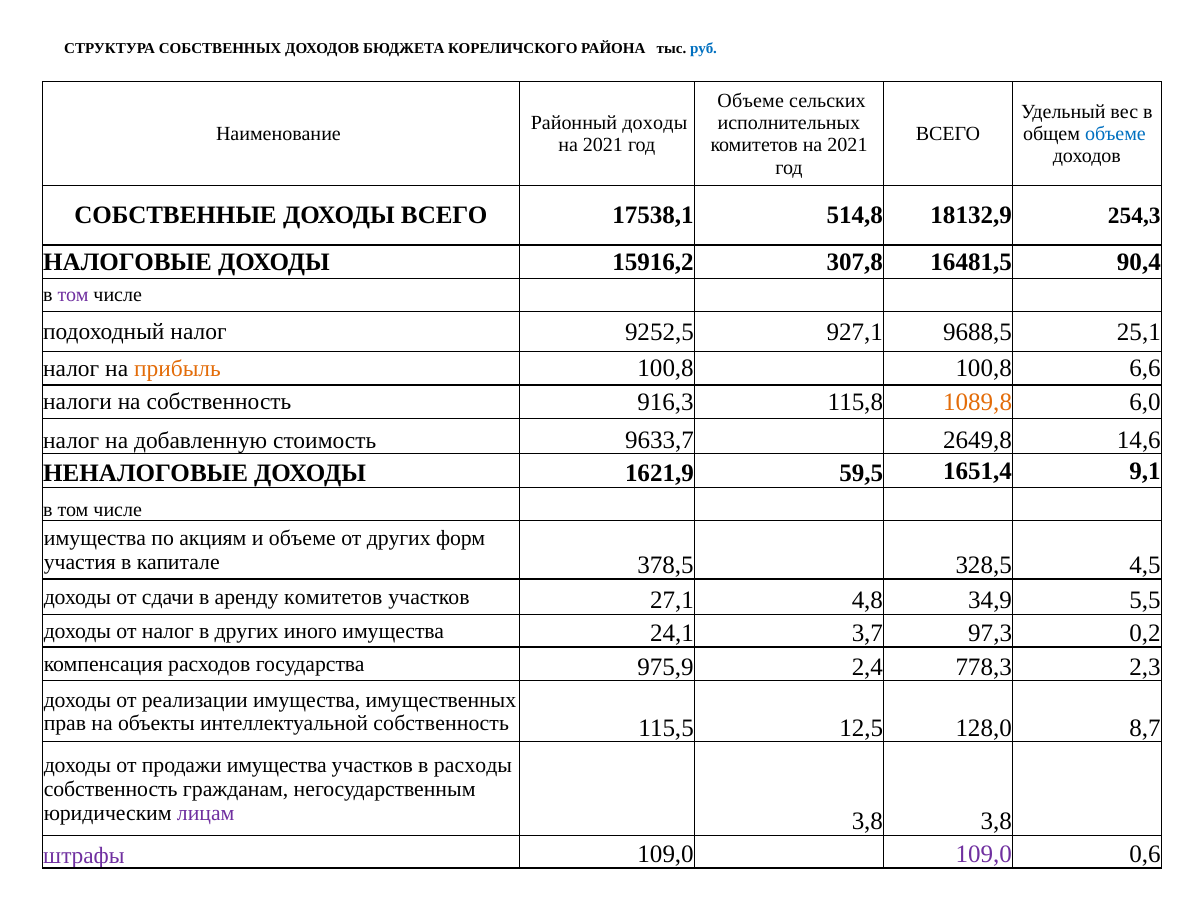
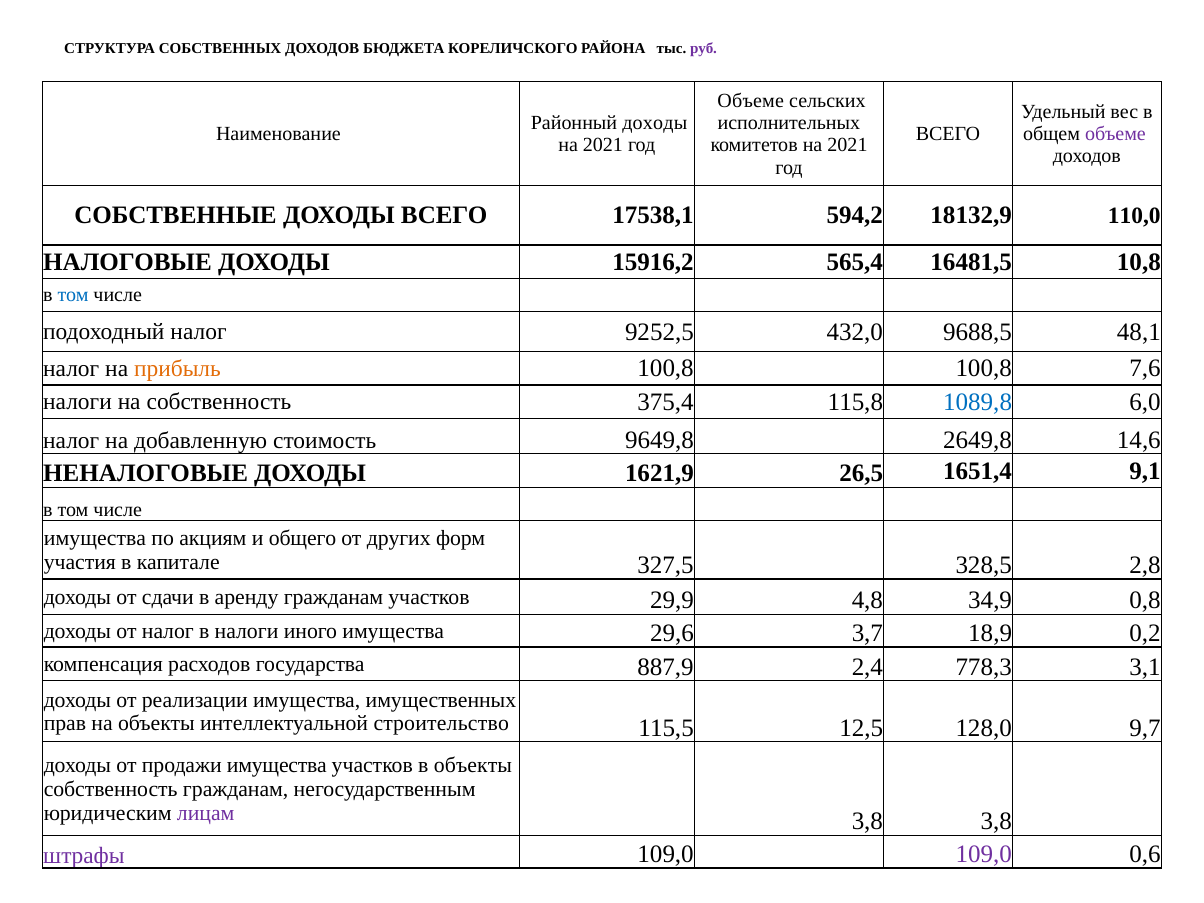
руб colour: blue -> purple (704, 49)
объеме colour: blue -> purple (1115, 134)
514,8: 514,8 -> 594,2 (855, 216)
254,3: 254,3 -> 110,0 (1134, 216)
307,8: 307,8 -> 565,4 (855, 262)
90,4: 90,4 -> 10,8 (1139, 262)
том colour: purple -> blue (73, 295)
927,1: 927,1 -> 432,0 (855, 332)
25,1: 25,1 -> 48,1 (1139, 332)
6,6: 6,6 -> 7,6 (1145, 369)
916,3: 916,3 -> 375,4 (666, 402)
1089,8 colour: orange -> blue (978, 402)
9633,7: 9633,7 -> 9649,8 (659, 440)
59,5: 59,5 -> 26,5 (861, 474)
и объеме: объеме -> общего (302, 539)
378,5: 378,5 -> 327,5 (666, 566)
4,5: 4,5 -> 2,8 (1145, 566)
аренду комитетов: комитетов -> гражданам (333, 597)
27,1: 27,1 -> 29,9 (672, 601)
5,5: 5,5 -> 0,8 (1145, 601)
в других: других -> налоги (247, 631)
24,1: 24,1 -> 29,6 (672, 633)
97,3: 97,3 -> 18,9 (990, 633)
975,9: 975,9 -> 887,9 (666, 667)
2,3: 2,3 -> 3,1 (1145, 667)
интеллектуальной собственность: собственность -> строительство (441, 724)
8,7: 8,7 -> 9,7 (1145, 728)
в расходы: расходы -> объекты (473, 765)
